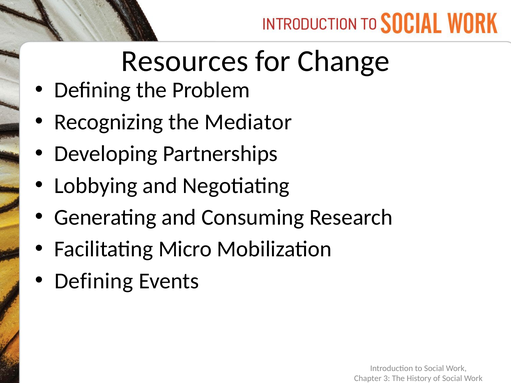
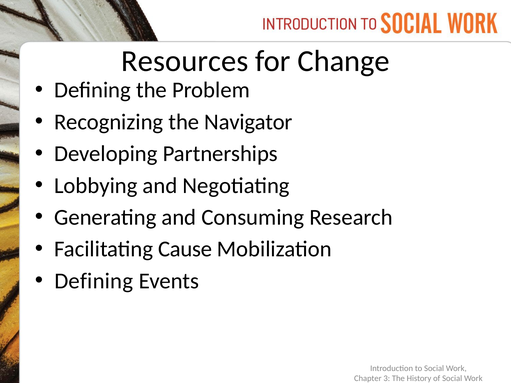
Mediator: Mediator -> Navigator (248, 122)
Micro: Micro -> Cause (185, 249)
